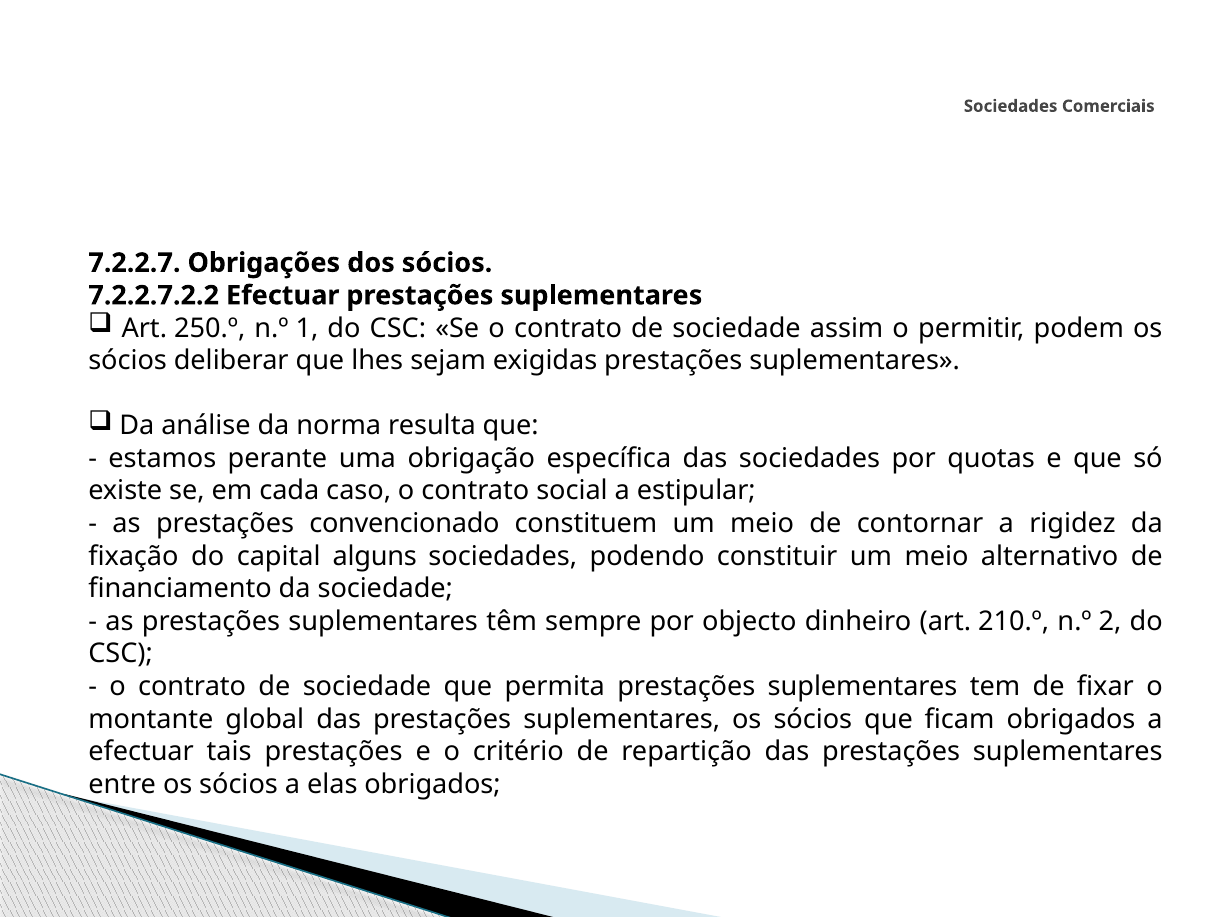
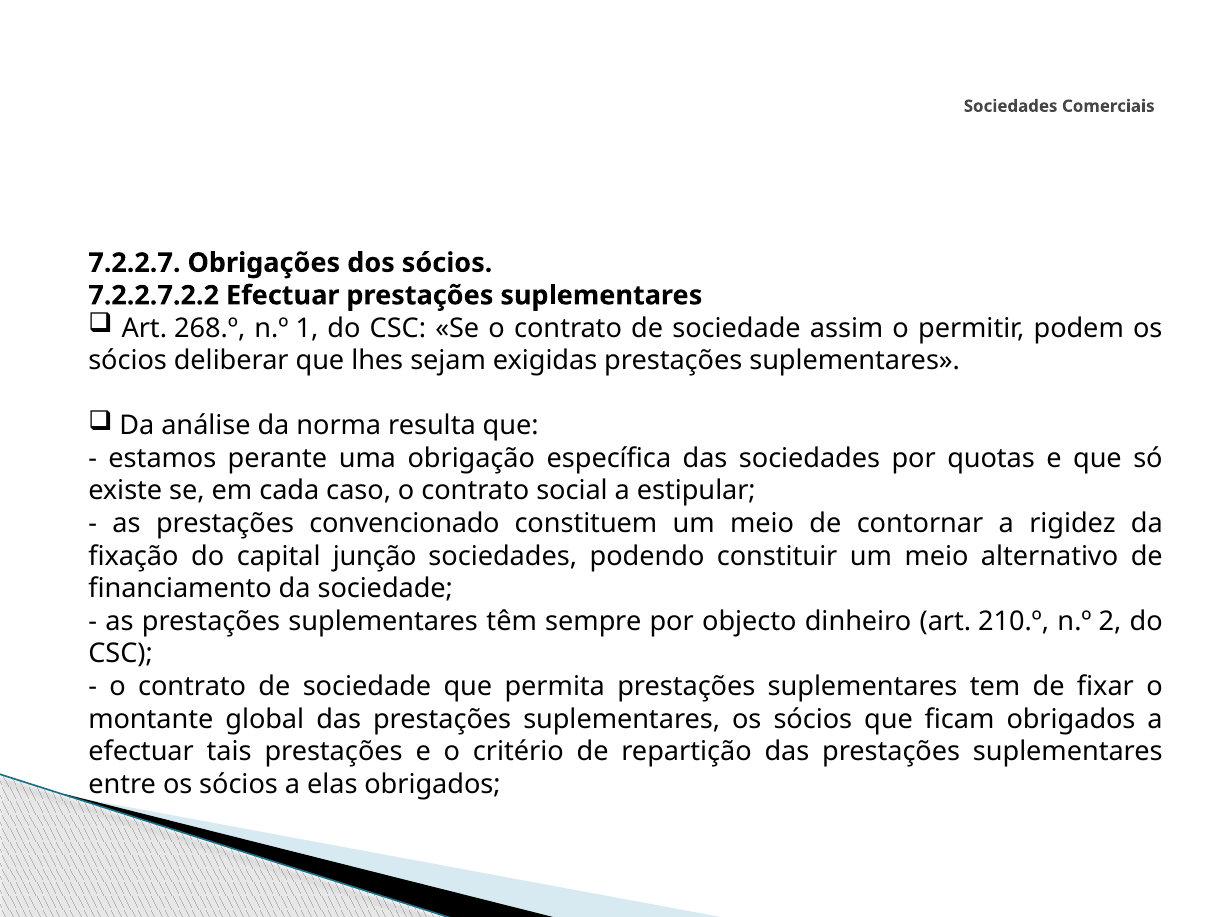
250.º: 250.º -> 268.º (210, 328)
alguns: alguns -> junção (375, 556)
